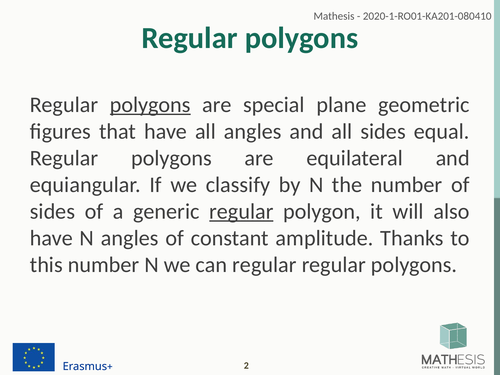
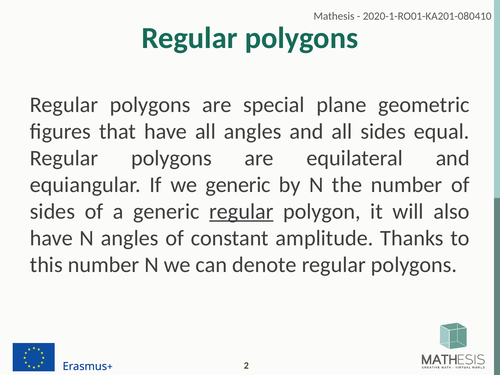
polygons underline: present -> none (150, 105)
we classify: classify -> generic (238, 185)
can regular: regular -> denote (264, 265)
